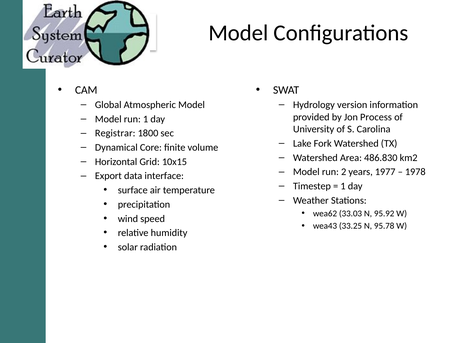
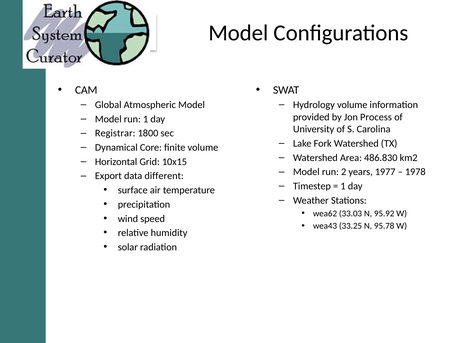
Hydrology version: version -> volume (352, 105)
interface: interface -> different (164, 176)
